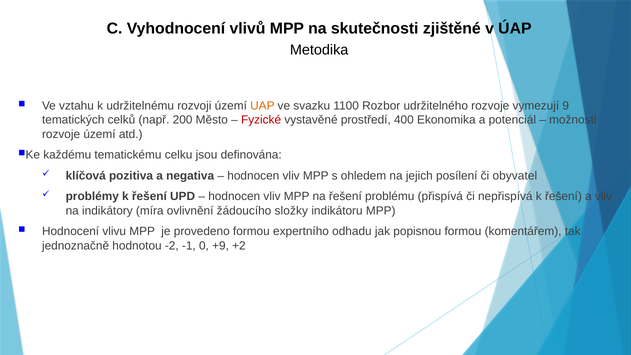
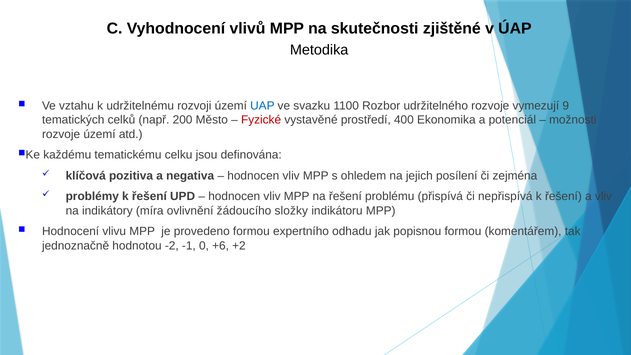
UAP colour: orange -> blue (262, 106)
obyvatel: obyvatel -> zejména (515, 176)
+9: +9 -> +6 (221, 246)
